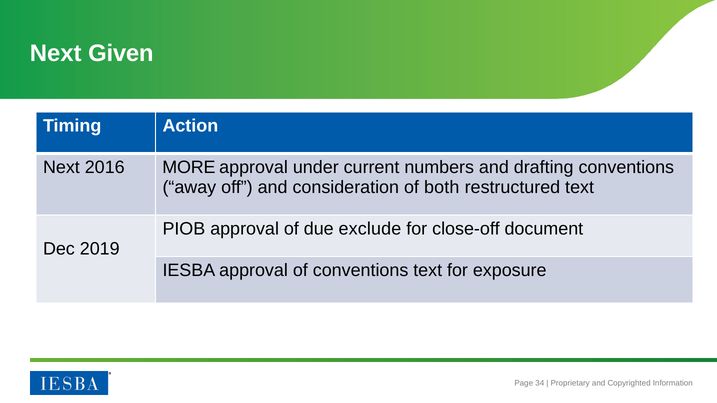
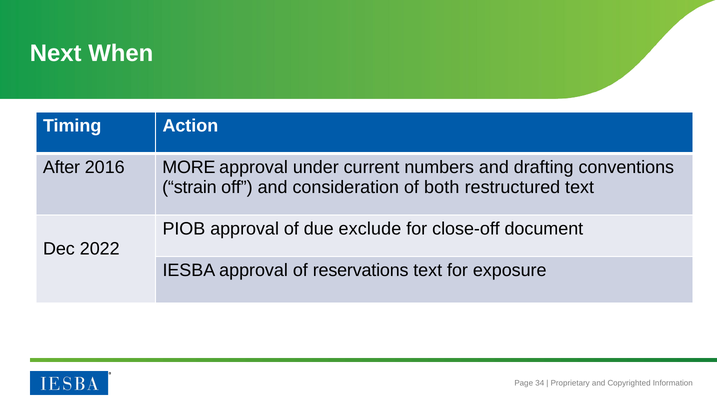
Given: Given -> When (121, 54)
Next: Next -> After (61, 168)
away: away -> strain (189, 188)
2019: 2019 -> 2022 (100, 249)
of conventions: conventions -> reservations (361, 271)
